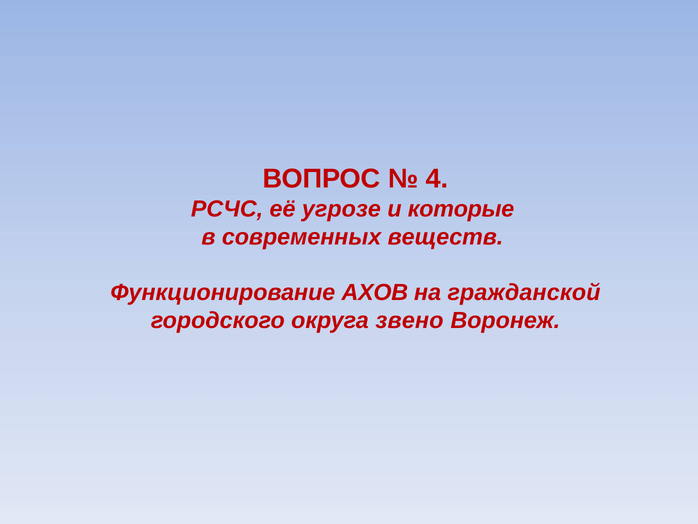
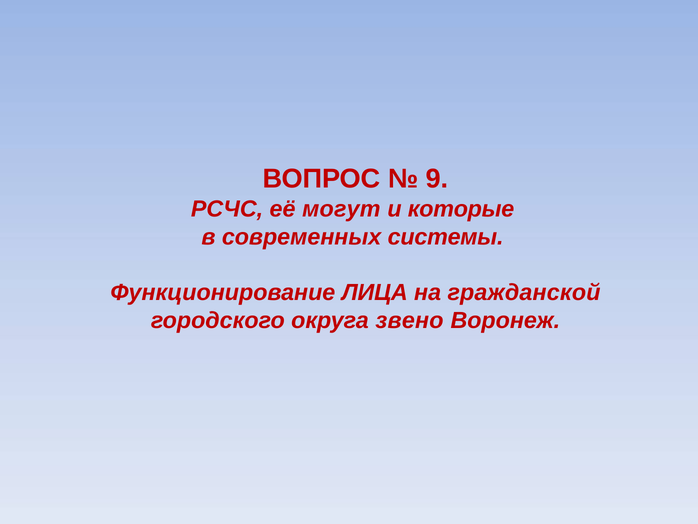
4: 4 -> 9 (437, 179)
угрозе: угрозе -> могут (341, 209)
веществ: веществ -> системы (446, 237)
АХОВ: АХОВ -> ЛИЦА (375, 292)
